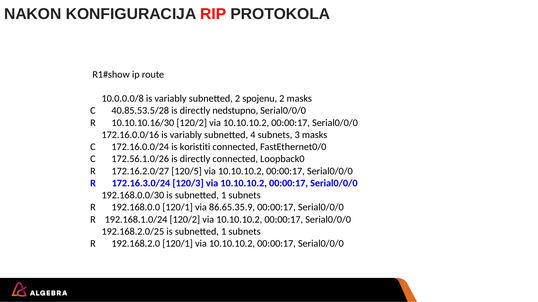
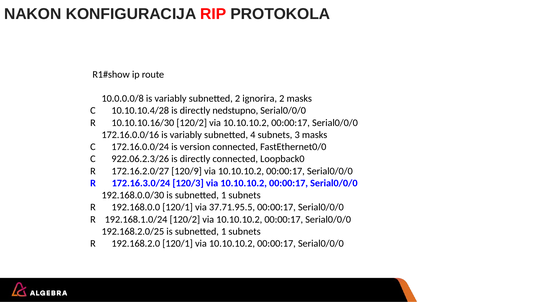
spojenu: spojenu -> ignorira (260, 99)
40.85.53.5/28: 40.85.53.5/28 -> 10.10.10.4/28 (140, 111)
koristiti: koristiti -> version (195, 147)
172.56.1.0/26: 172.56.1.0/26 -> 922.06.2.3/26 (140, 159)
120/5: 120/5 -> 120/9 (187, 171)
86.65.35.9: 86.65.35.9 -> 37.71.95.5 (232, 208)
